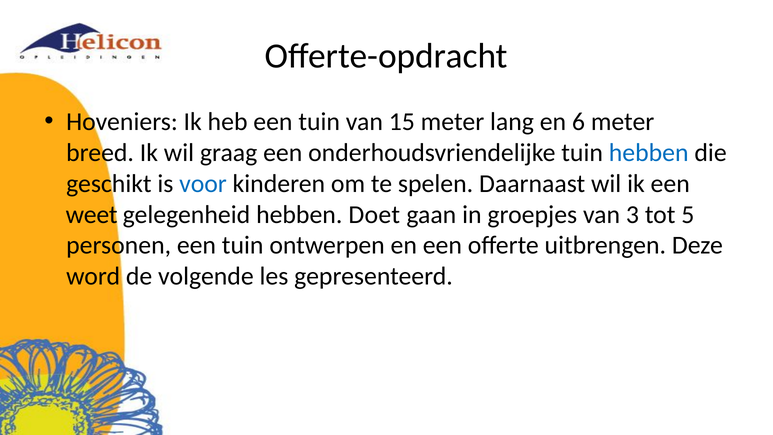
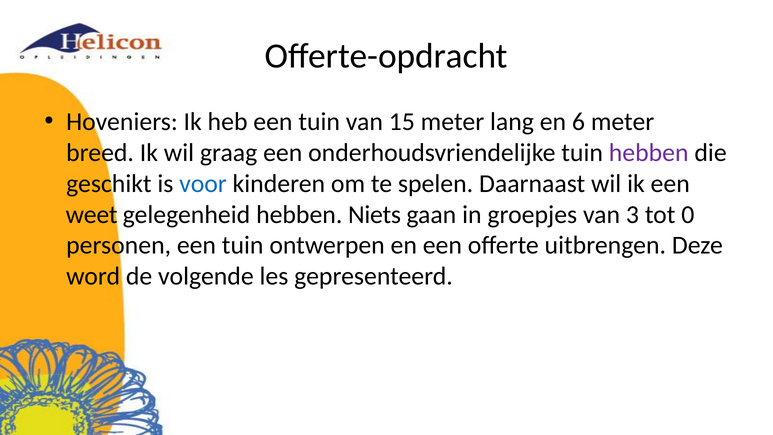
hebben colour: blue -> purple (649, 153)
Doet: Doet -> Niets (375, 214)
5: 5 -> 0 (688, 214)
